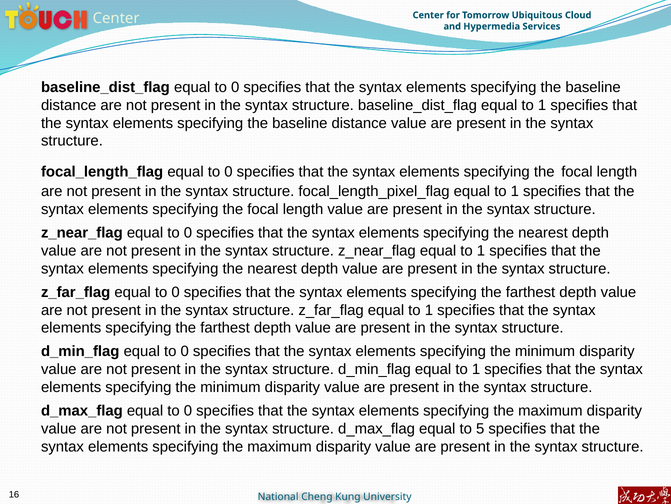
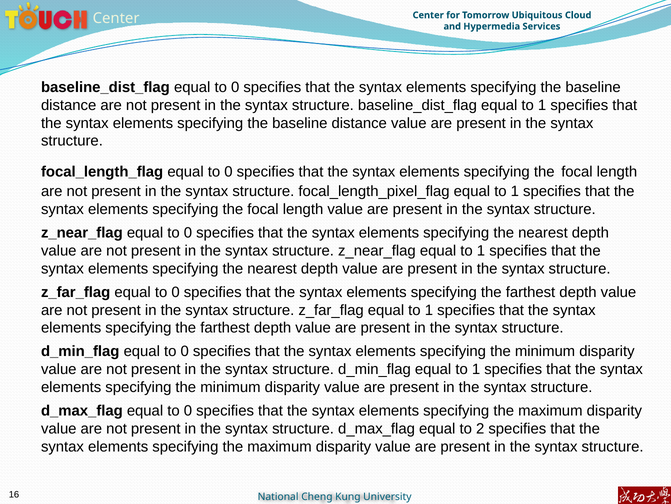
5: 5 -> 2 (480, 428)
